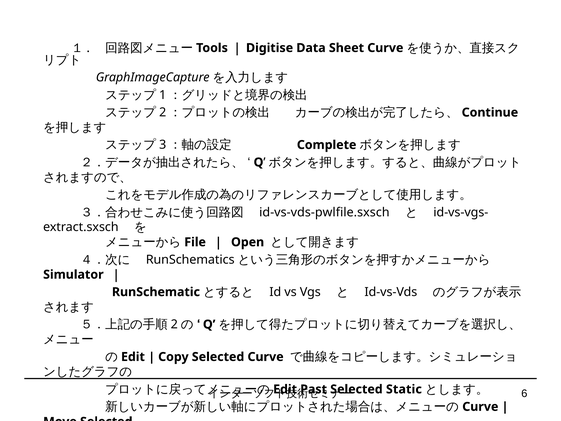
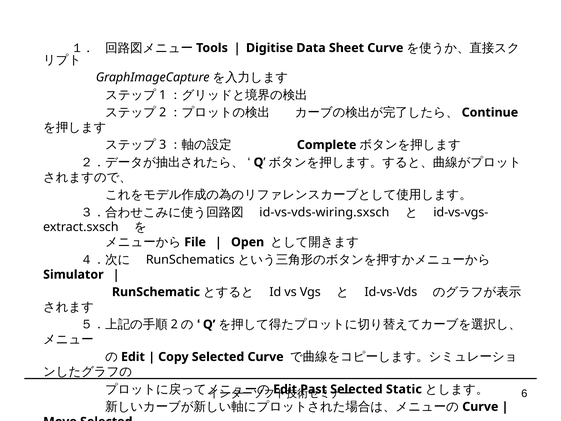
id-vs-vds-pwlfile.sxsch: id-vs-vds-pwlfile.sxsch -> id-vs-vds-wiring.sxsch (324, 212)
